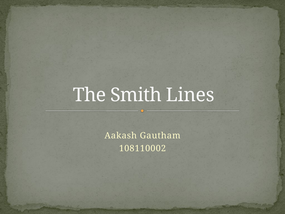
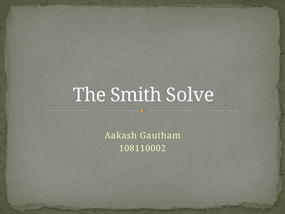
Lines: Lines -> Solve (190, 95)
